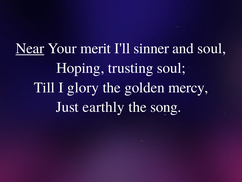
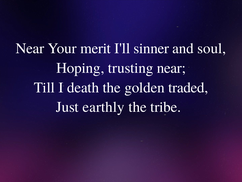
Near underline: present -> none (30, 48)
trusting soul: soul -> near (171, 68)
glory: glory -> death (83, 87)
mercy: mercy -> traded (188, 87)
song: song -> tribe (166, 107)
